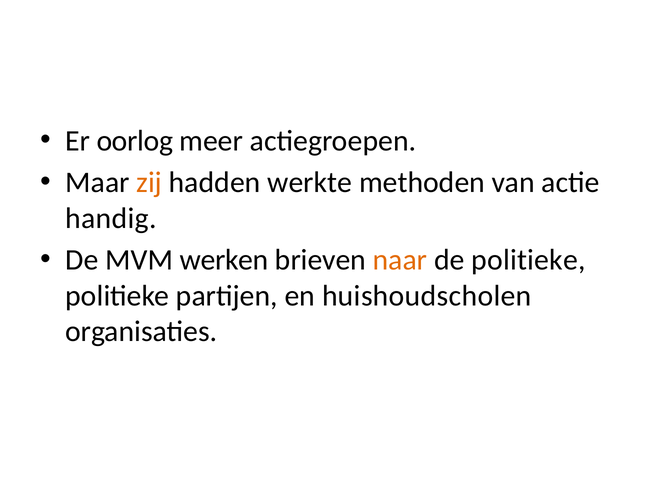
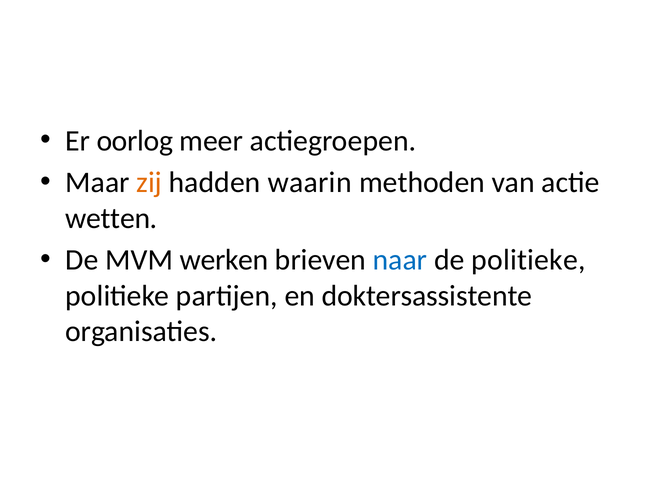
werkte: werkte -> waarin (310, 182)
handig: handig -> wetten (111, 218)
naar colour: orange -> blue (400, 260)
huishoudscholen: huishoudscholen -> doktersassistente (427, 295)
